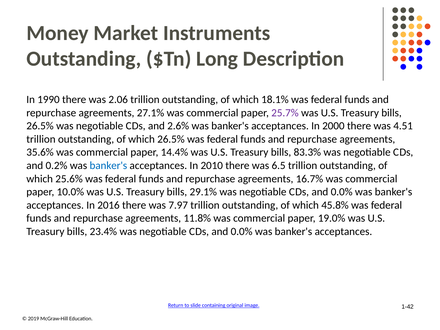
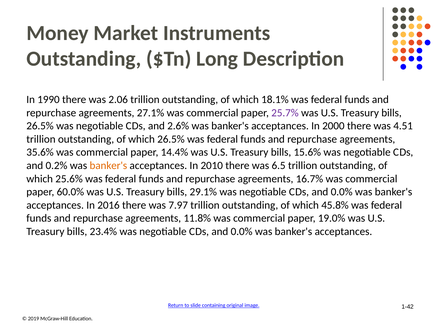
83.3%: 83.3% -> 15.6% (307, 152)
banker's colour: blue -> orange (108, 166)
10.0%: 10.0% -> 60.0% (70, 192)
